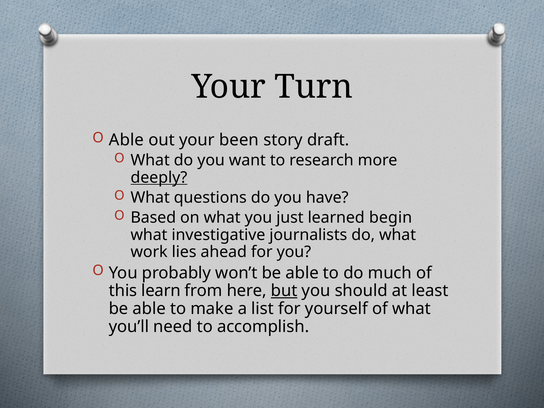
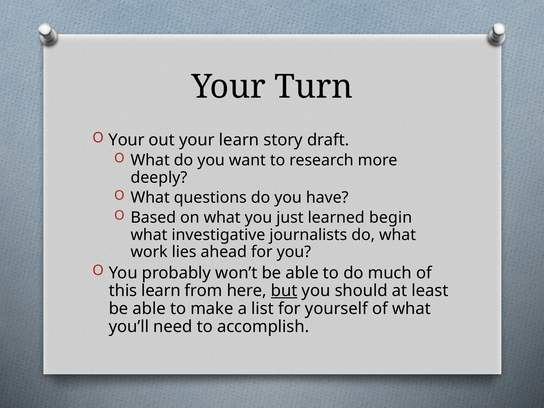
Able: Able -> Your (127, 140)
your been: been -> learn (239, 140)
deeply underline: present -> none (159, 177)
